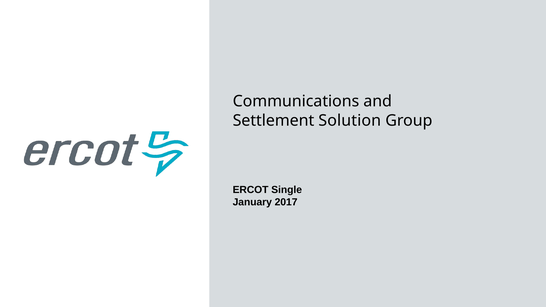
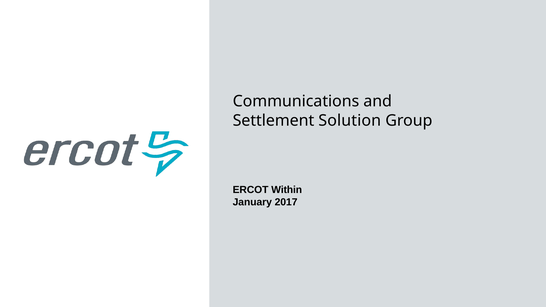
Single: Single -> Within (287, 190)
